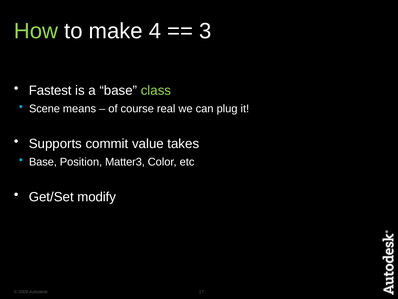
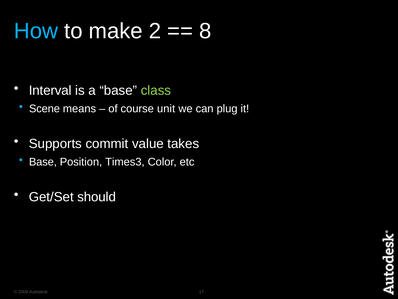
How colour: light green -> light blue (36, 31)
4: 4 -> 2 (155, 31)
3: 3 -> 8 (205, 31)
Fastest: Fastest -> Interval (50, 90)
real: real -> unit (166, 109)
Matter3: Matter3 -> Times3 (125, 162)
modify: modify -> should (97, 197)
